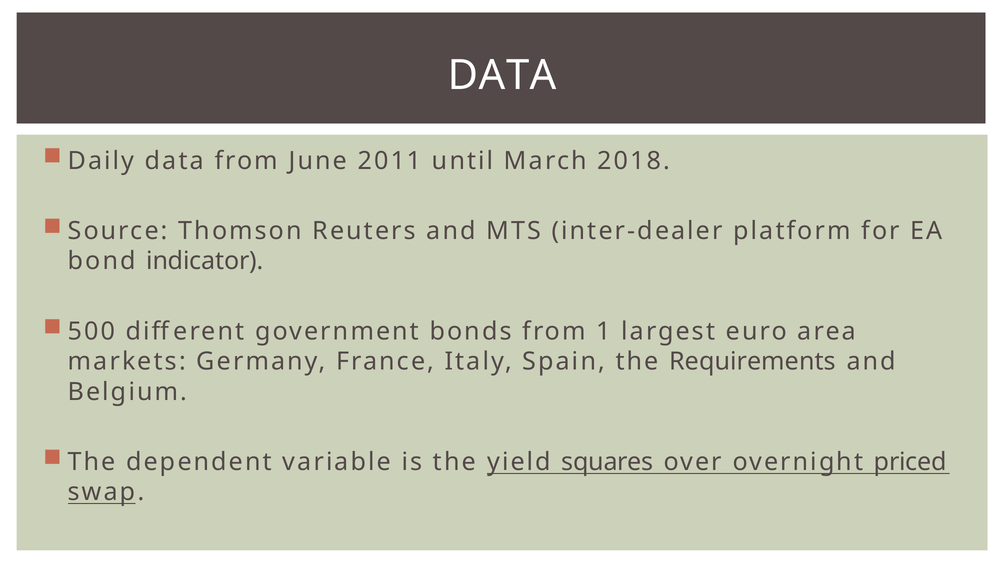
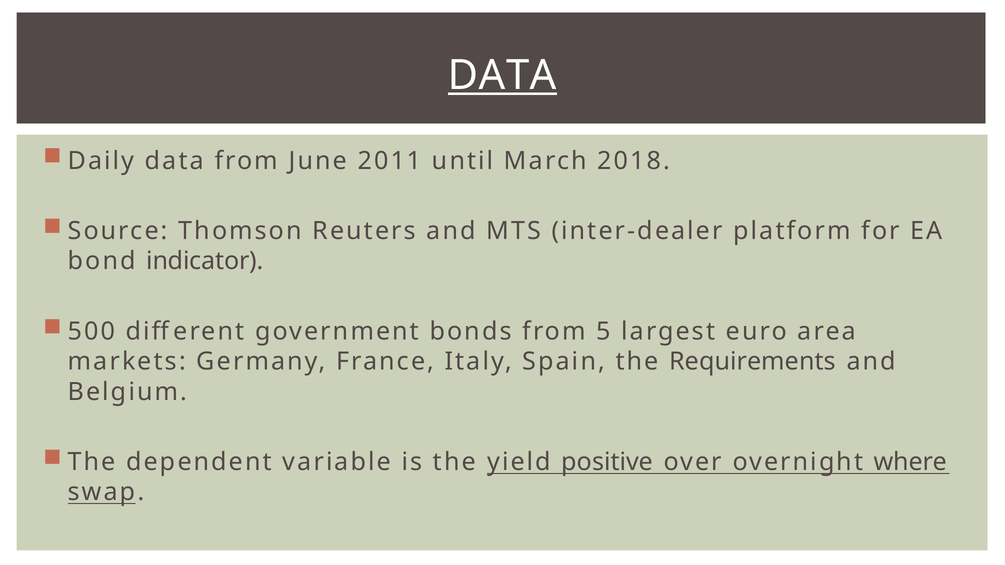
DATA underline: none -> present (502, 76)
1: 1 -> 5 (604, 332)
squares: squares -> positive (607, 462)
priced: priced -> where (910, 462)
